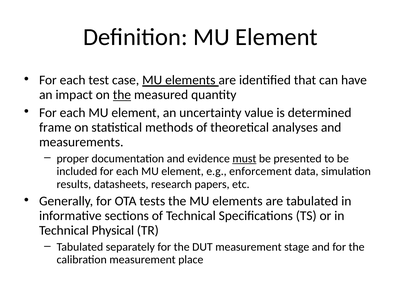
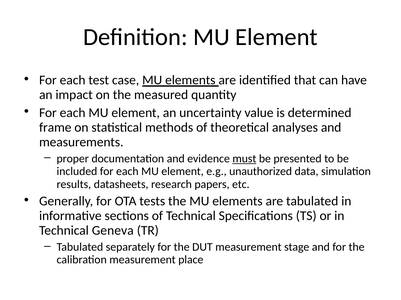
the underline: present -> none (122, 95)
enforcement: enforcement -> unauthorized (261, 172)
Physical: Physical -> Geneva (113, 231)
